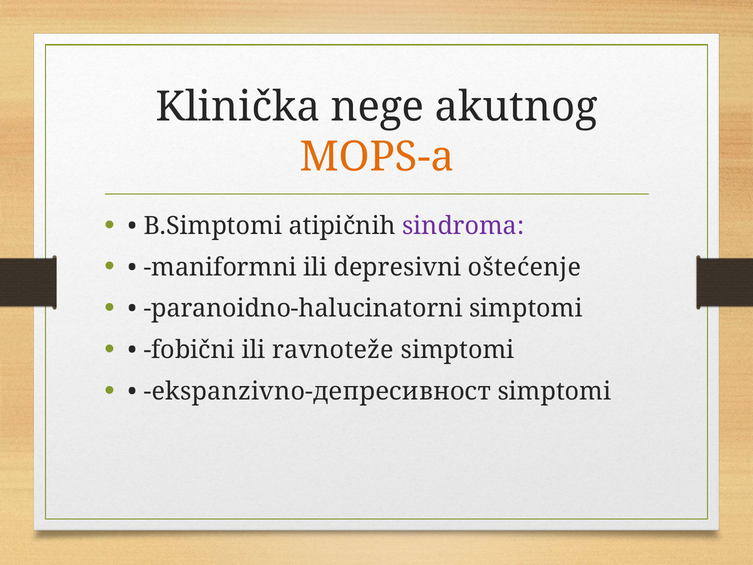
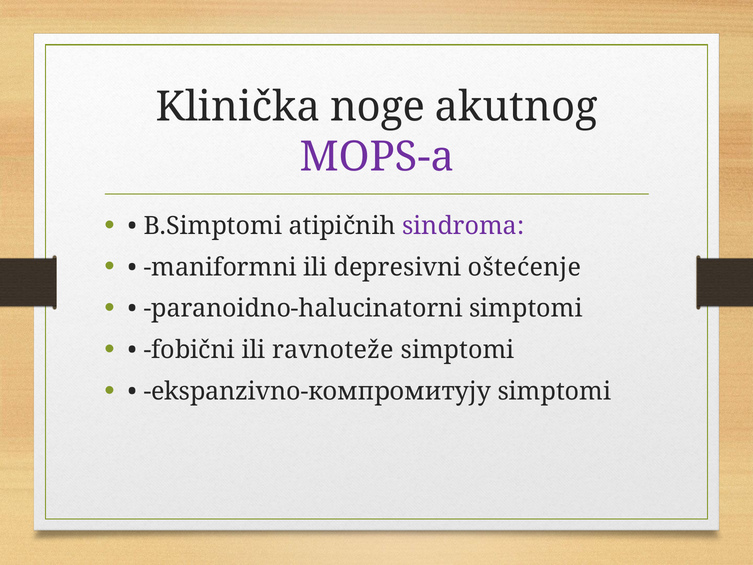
nege: nege -> noge (378, 107)
MOPS-a colour: orange -> purple (377, 157)
ekspanzivno-депресивност: ekspanzivno-депресивност -> ekspanzivno-компромитују (317, 391)
